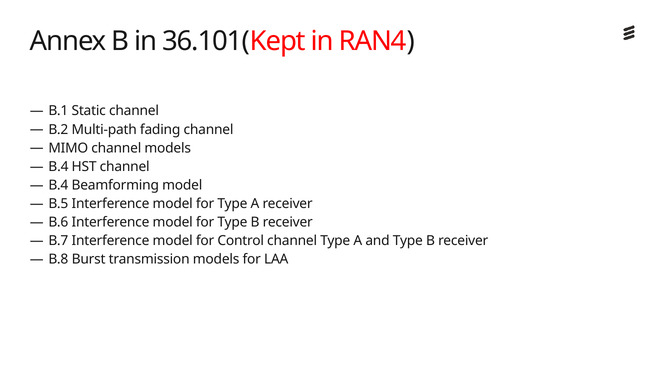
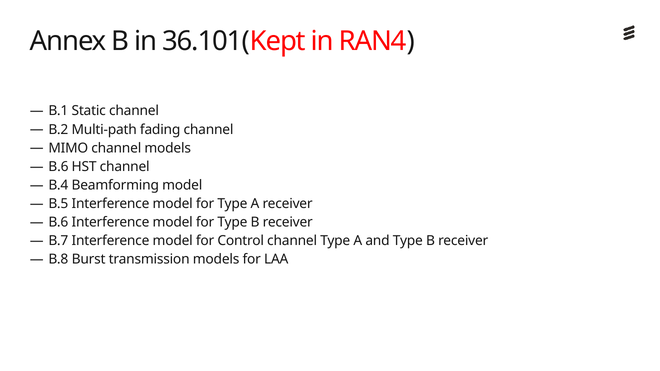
B.4: B.4 -> B.6 (58, 167)
